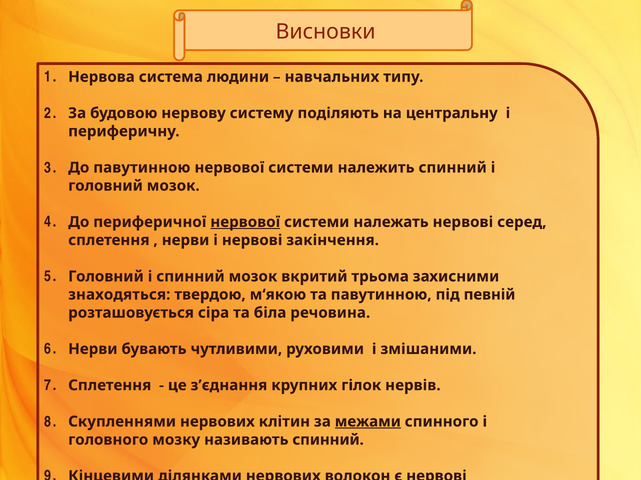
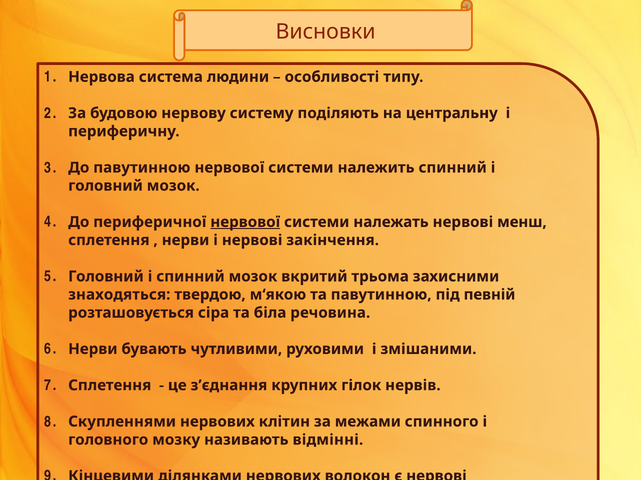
навчальних: навчальних -> особливості (332, 77)
серед: серед -> менш (522, 222)
межами underline: present -> none (368, 422)
називають спинний: спинний -> відмінні (328, 440)
